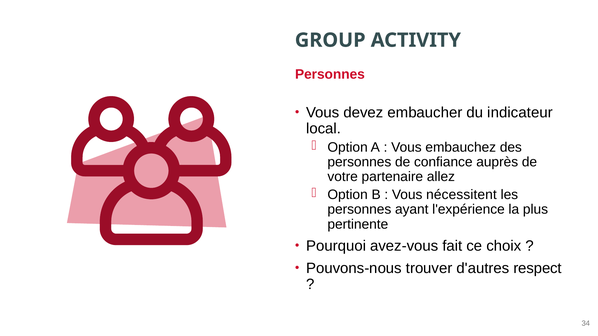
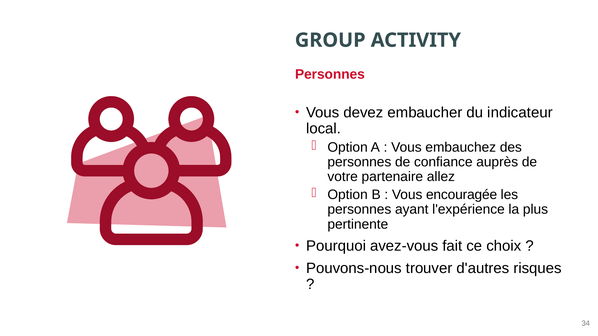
nécessitent: nécessitent -> encouragée (462, 195)
respect: respect -> risques (538, 269)
